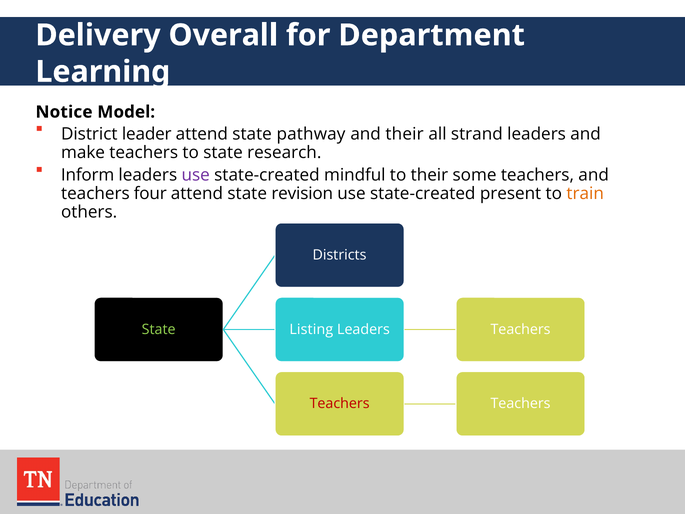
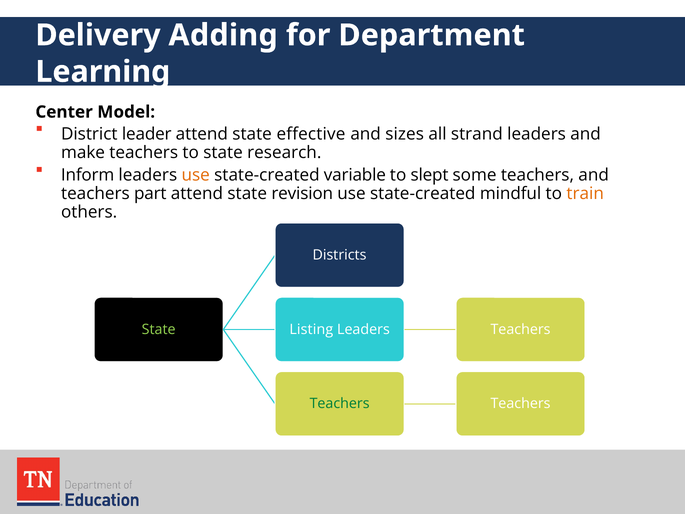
Overall: Overall -> Adding (223, 35)
Notice: Notice -> Center (64, 112)
pathway: pathway -> effective (311, 134)
and their: their -> sizes (405, 134)
use colour: purple -> orange (196, 175)
mindful: mindful -> variable (355, 175)
to their: their -> slept (430, 175)
four: four -> part (150, 193)
present: present -> mindful (511, 193)
Teachers colour: red -> green (340, 404)
